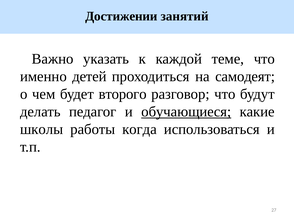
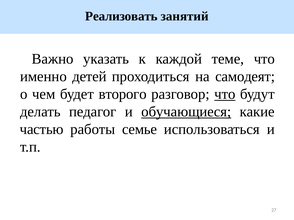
Достижении: Достижении -> Реализовать (121, 16)
что underline: none -> present (225, 94)
школы: школы -> частью (42, 130)
когда: когда -> семье (140, 130)
